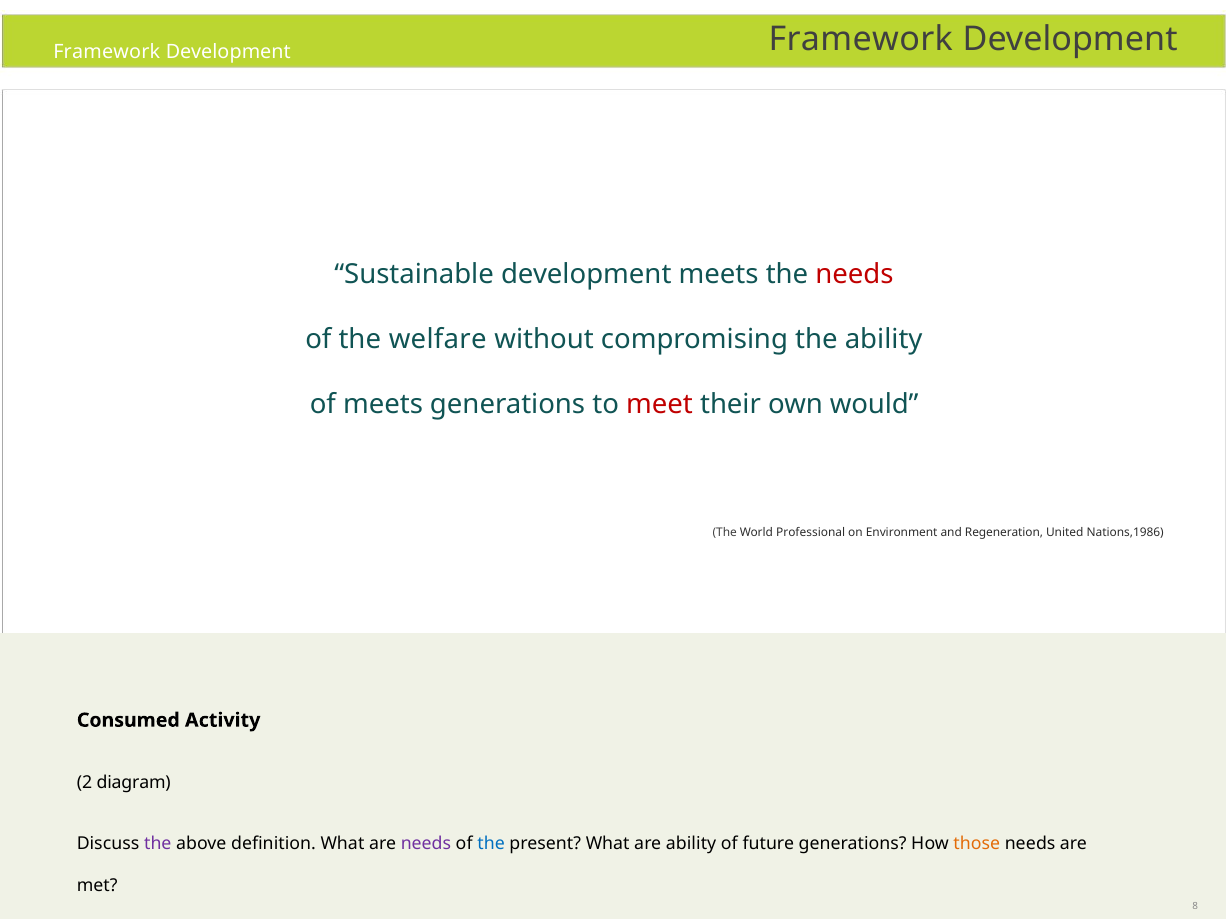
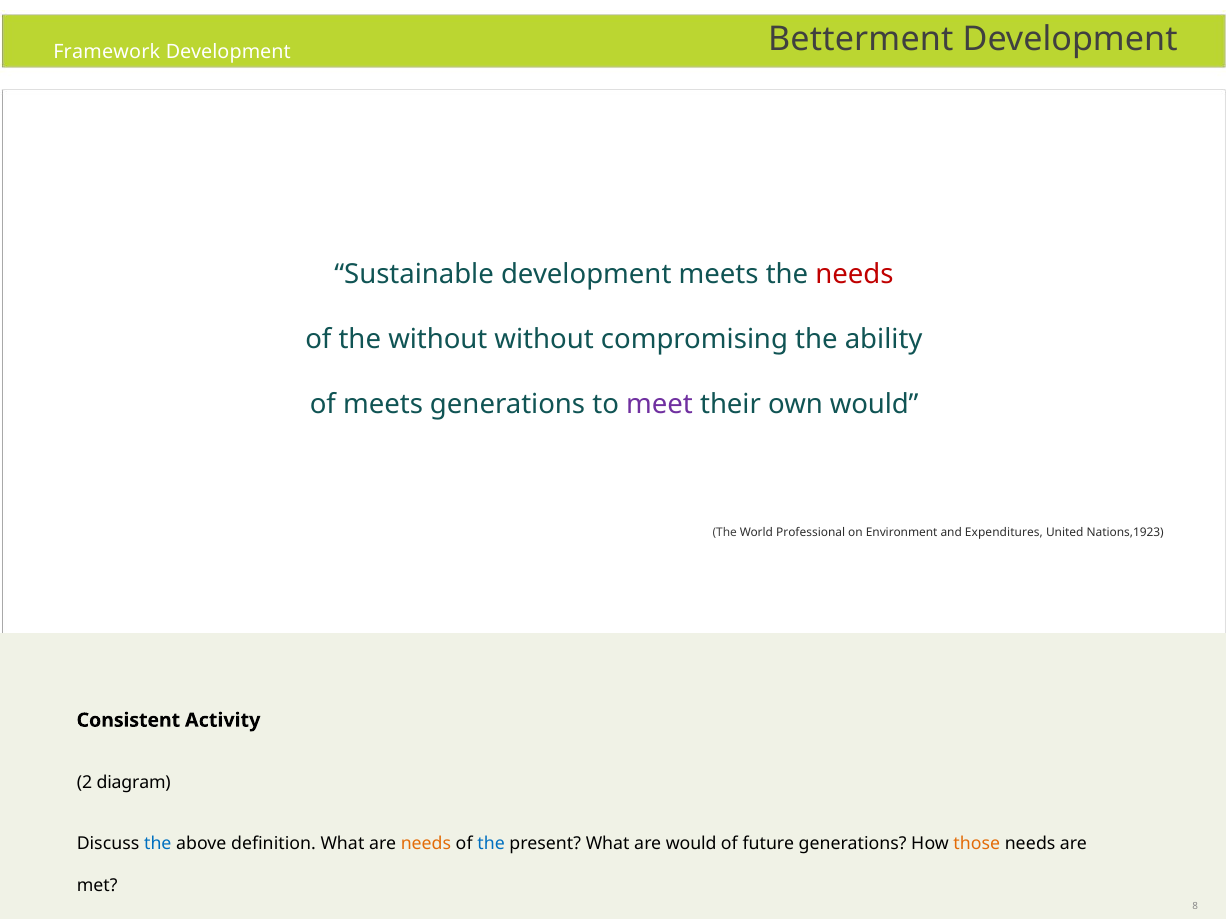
Development Framework: Framework -> Betterment (861, 39)
the welfare: welfare -> without (438, 339)
meet colour: red -> purple (660, 404)
Regeneration: Regeneration -> Expenditures (1004, 533)
Nations,1986: Nations,1986 -> Nations,1923 (1125, 533)
Consumed: Consumed -> Consistent (128, 721)
the colour: purple -> blue (158, 844)
needs colour: purple -> orange (426, 844)
are ability: ability -> would (691, 844)
